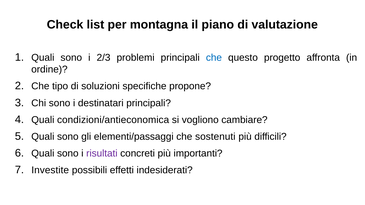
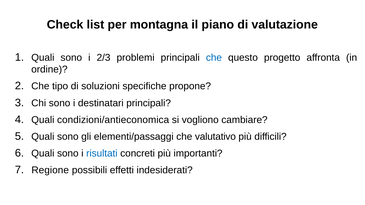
sostenuti: sostenuti -> valutativo (215, 137)
risultati colour: purple -> blue (102, 154)
Investite: Investite -> Regione (50, 170)
